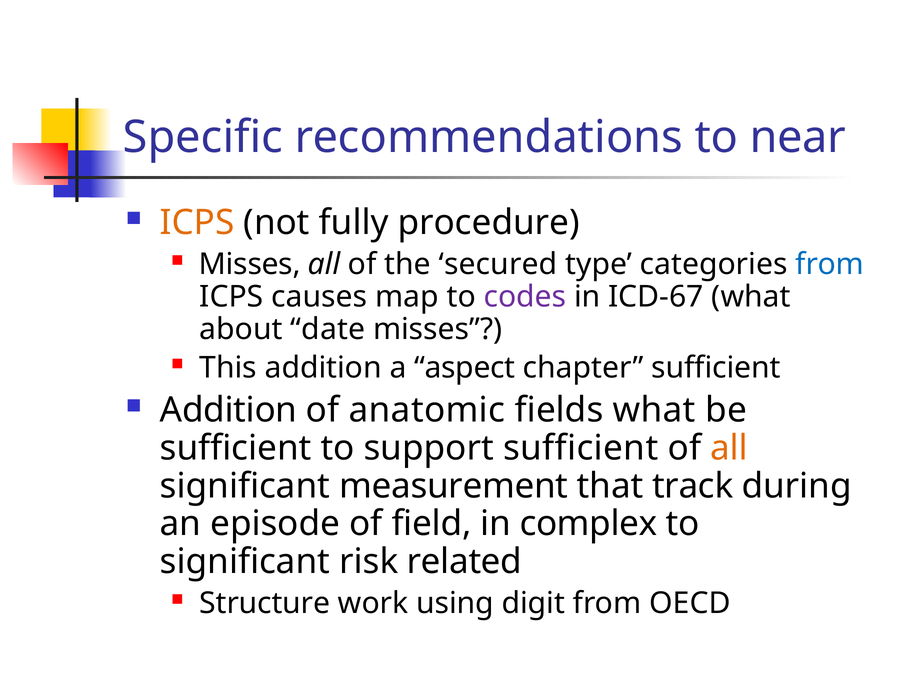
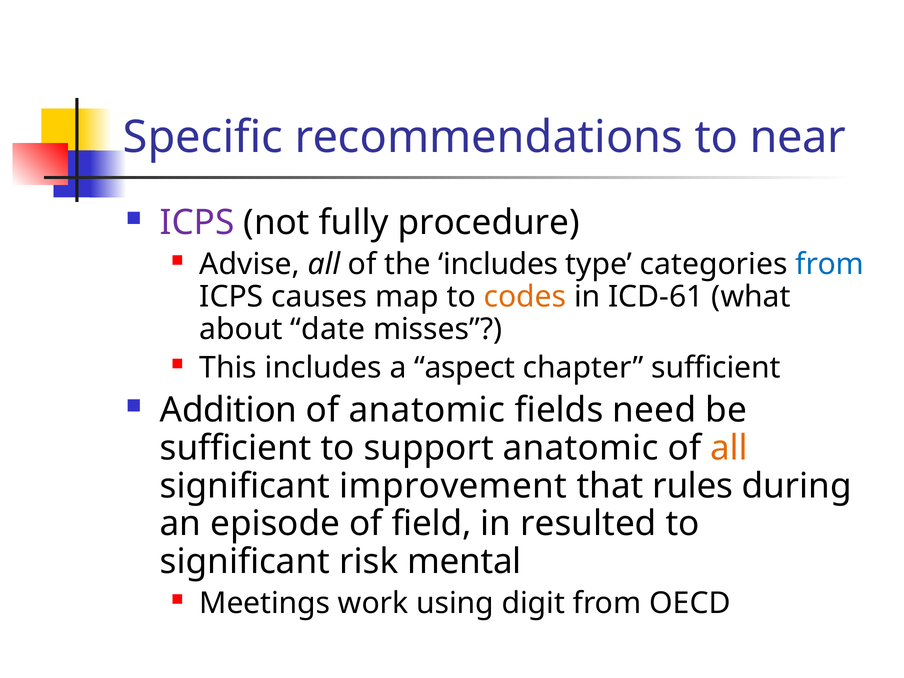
ICPS colour: orange -> purple (197, 223)
Misses: Misses -> Advise (250, 264)
the secured: secured -> includes (498, 264)
codes colour: purple -> orange (525, 297)
ICD-67: ICD-67 -> ICD-61 (656, 297)
This addition: addition -> includes (323, 368)
fields what: what -> need (654, 410)
support sufficient: sufficient -> anatomic (581, 448)
measurement: measurement -> improvement (453, 486)
track: track -> rules (693, 486)
complex: complex -> resulted (588, 524)
related: related -> mental (464, 562)
Structure: Structure -> Meetings (265, 603)
